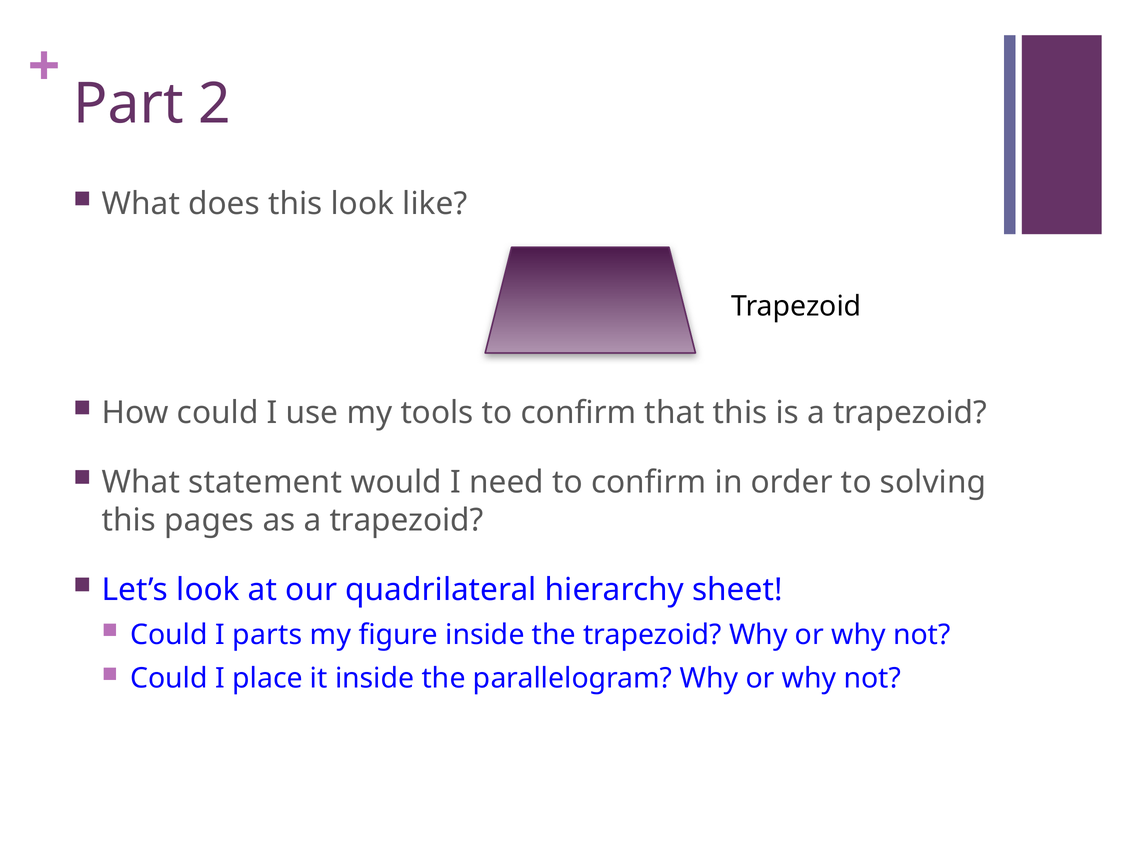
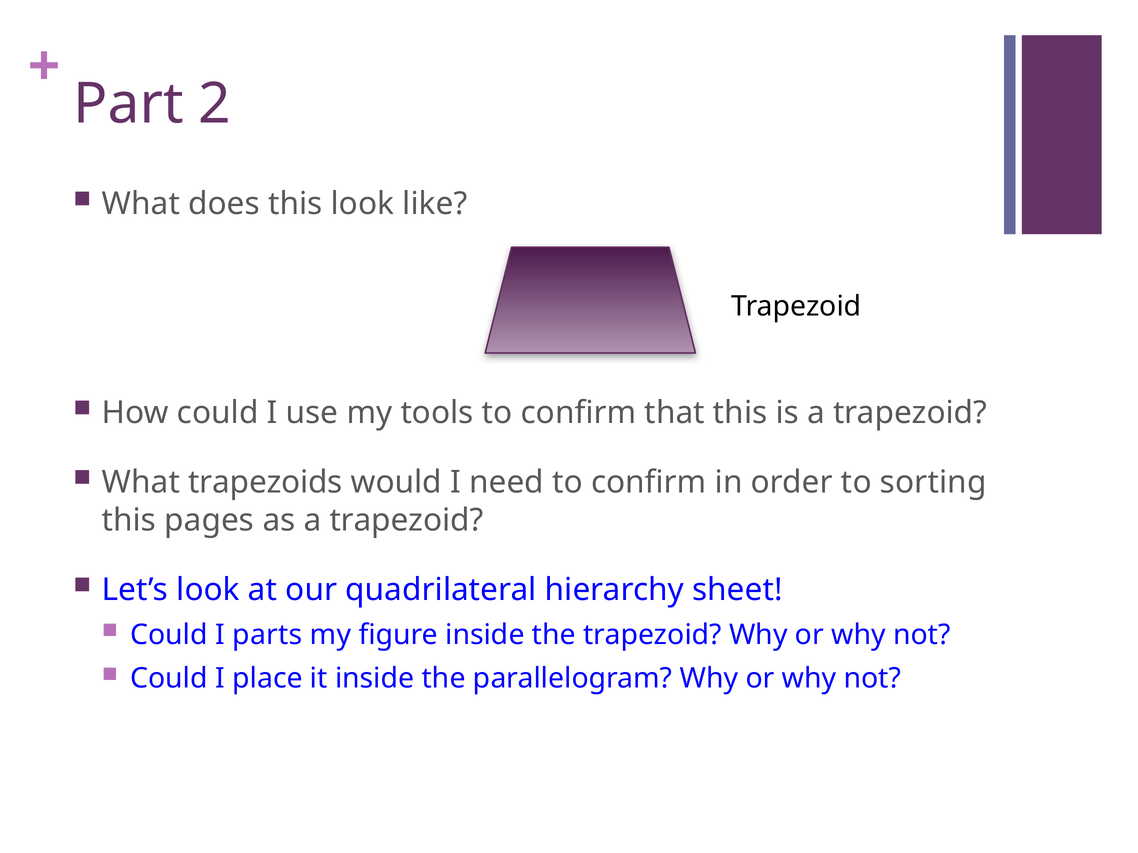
statement: statement -> trapezoids (265, 482)
solving: solving -> sorting (933, 482)
